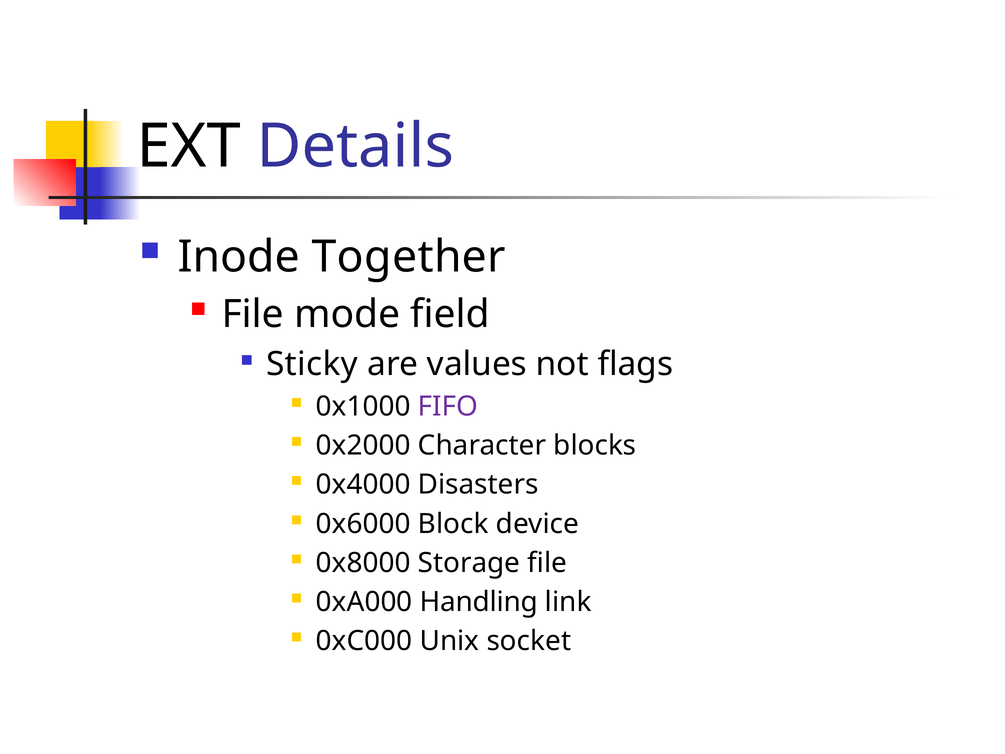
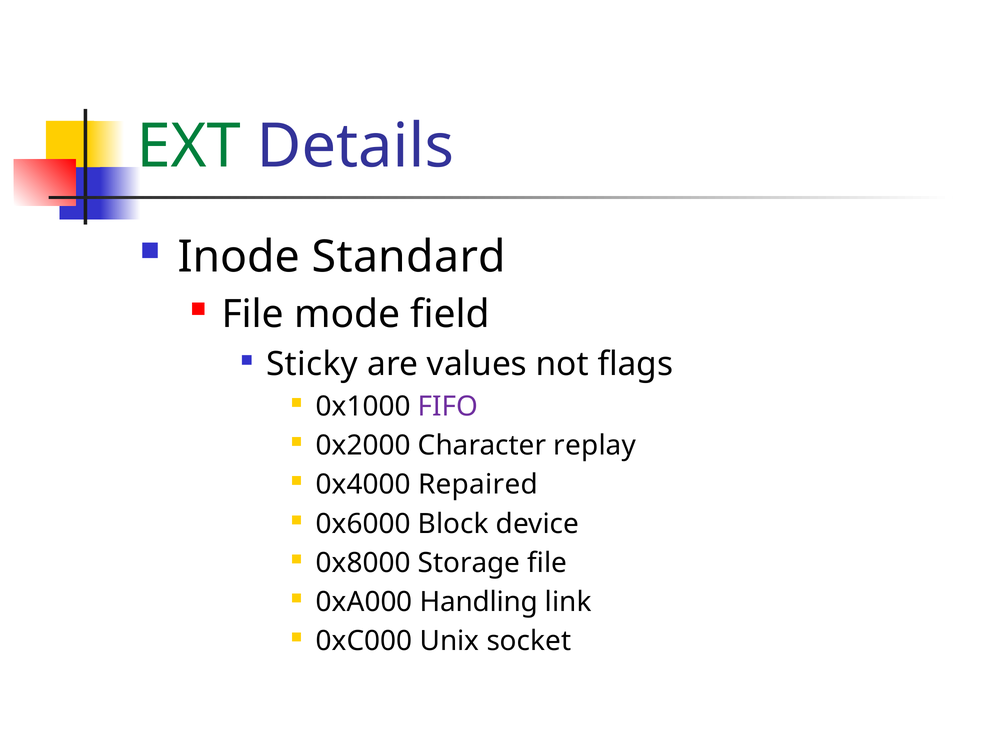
EXT colour: black -> green (189, 147)
Together: Together -> Standard (409, 257)
blocks: blocks -> replay (595, 445)
Disasters: Disasters -> Repaired (478, 485)
